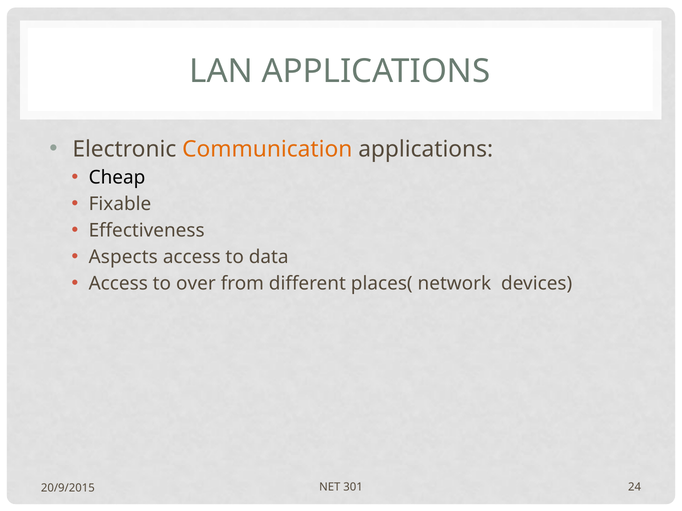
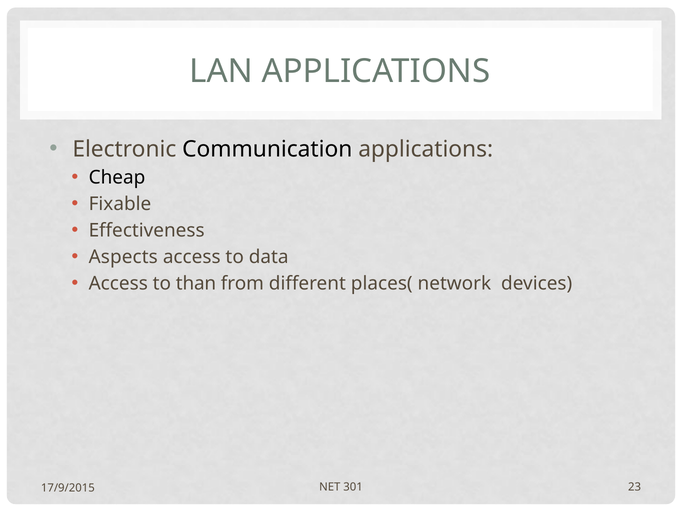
Communication colour: orange -> black (267, 149)
over: over -> than (196, 284)
24: 24 -> 23 (635, 488)
20/9/2015: 20/9/2015 -> 17/9/2015 (68, 488)
